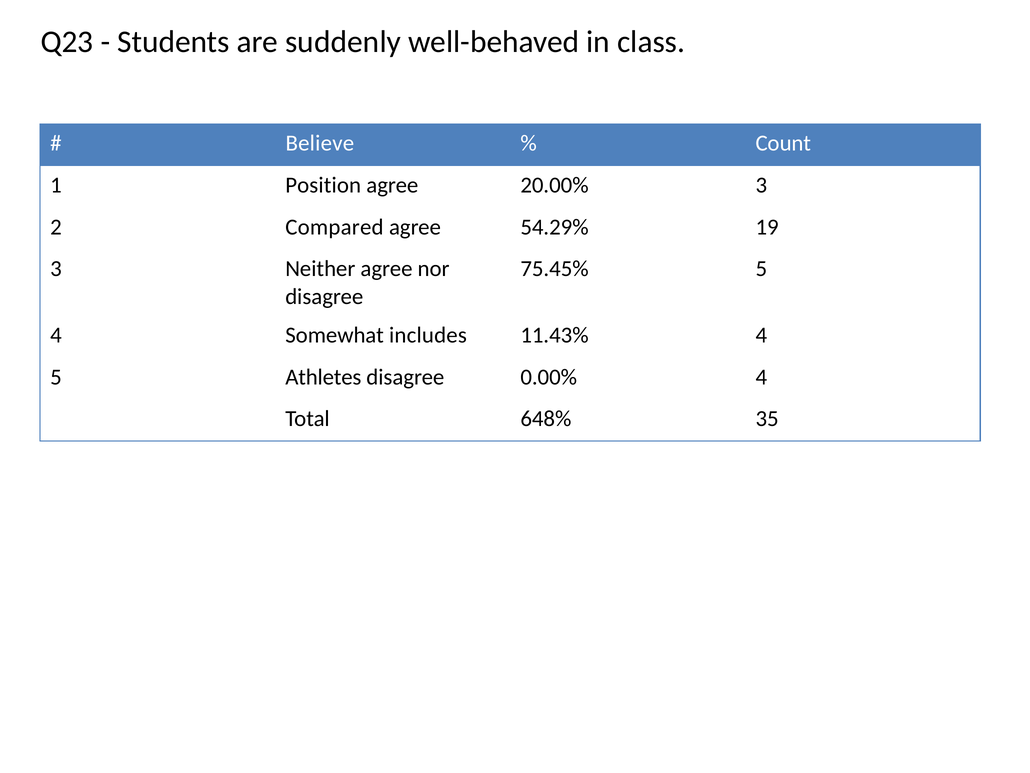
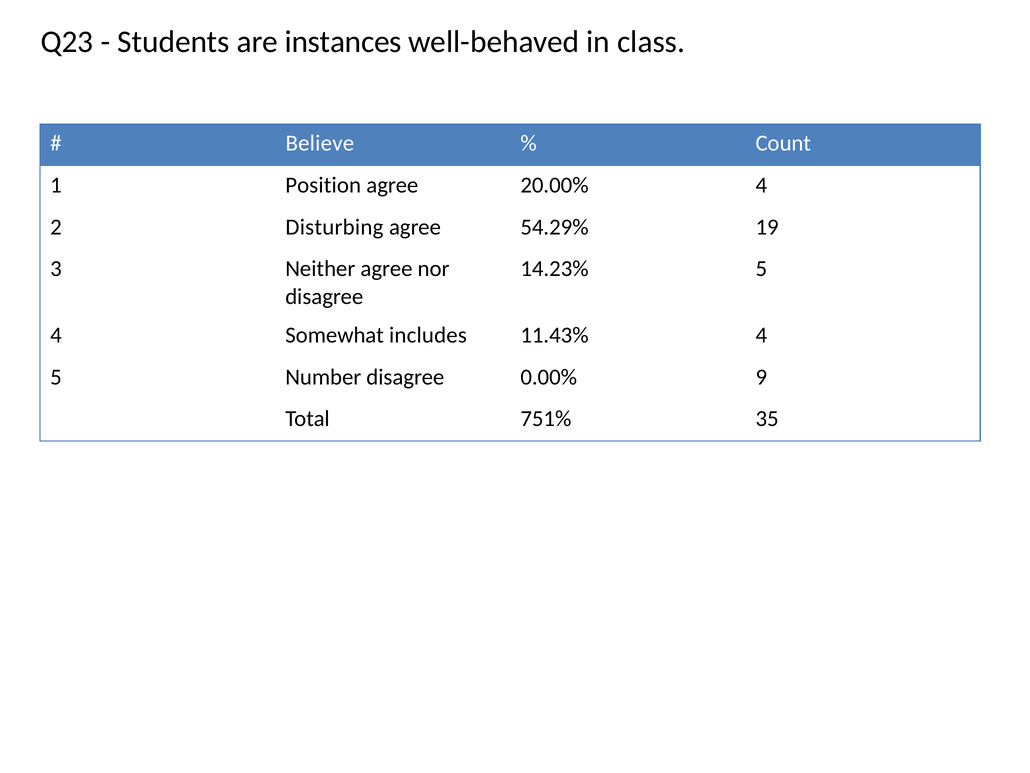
suddenly: suddenly -> instances (343, 42)
20.00% 3: 3 -> 4 (761, 185)
Compared: Compared -> Disturbing (334, 227)
75.45%: 75.45% -> 14.23% (555, 269)
Athletes: Athletes -> Number (323, 377)
0.00% 4: 4 -> 9 (761, 377)
648%: 648% -> 751% (546, 418)
